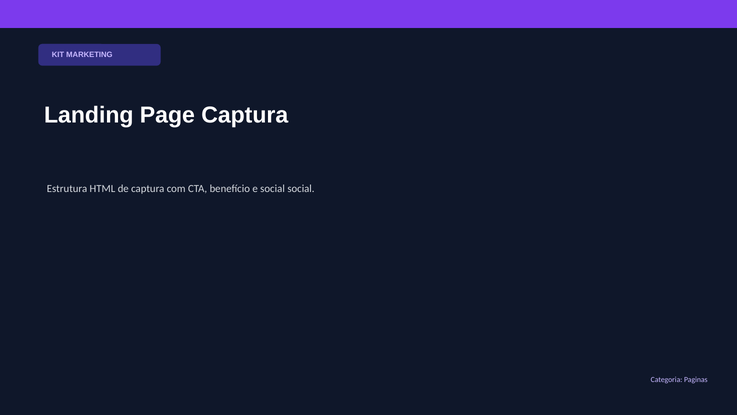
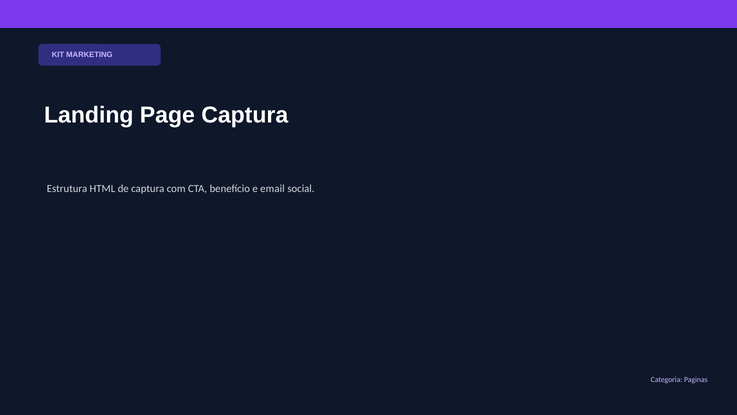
e social: social -> email (272, 189)
